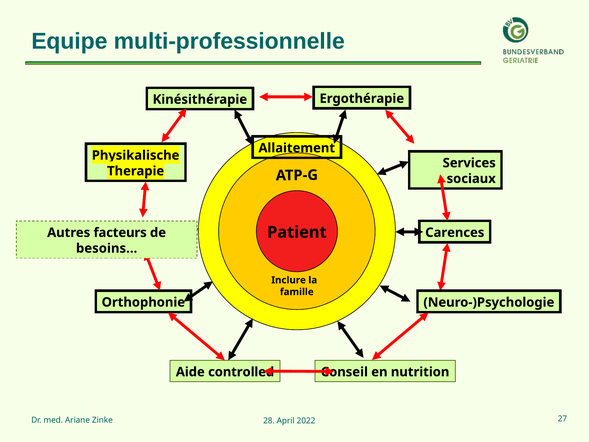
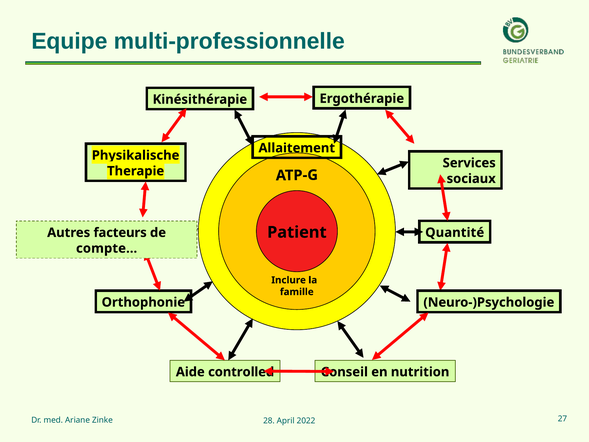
Carences: Carences -> Quantité (455, 232)
besoins…: besoins… -> compte… (107, 248)
